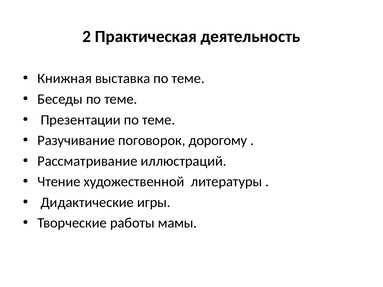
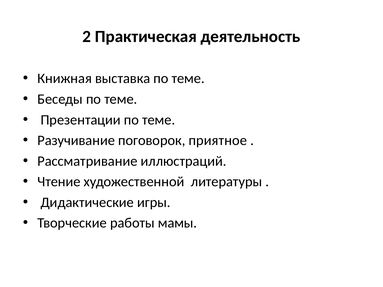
дорогому: дорогому -> приятное (218, 141)
